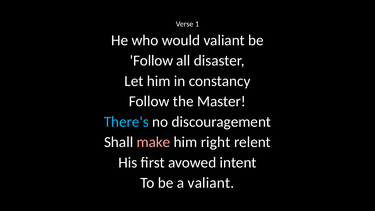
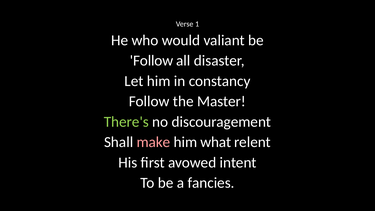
There's colour: light blue -> light green (126, 122)
right: right -> what (216, 142)
a valiant: valiant -> fancies (211, 183)
